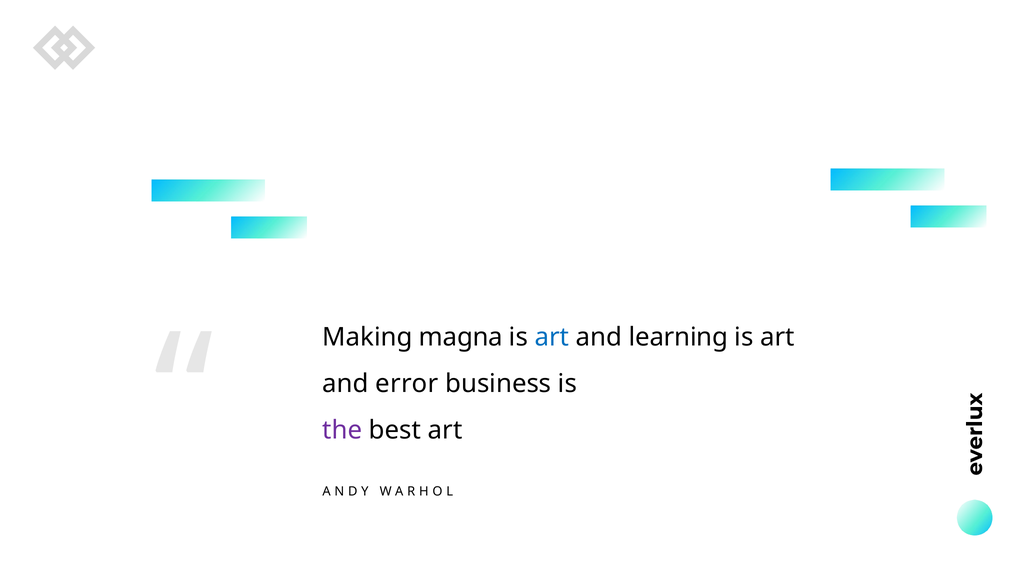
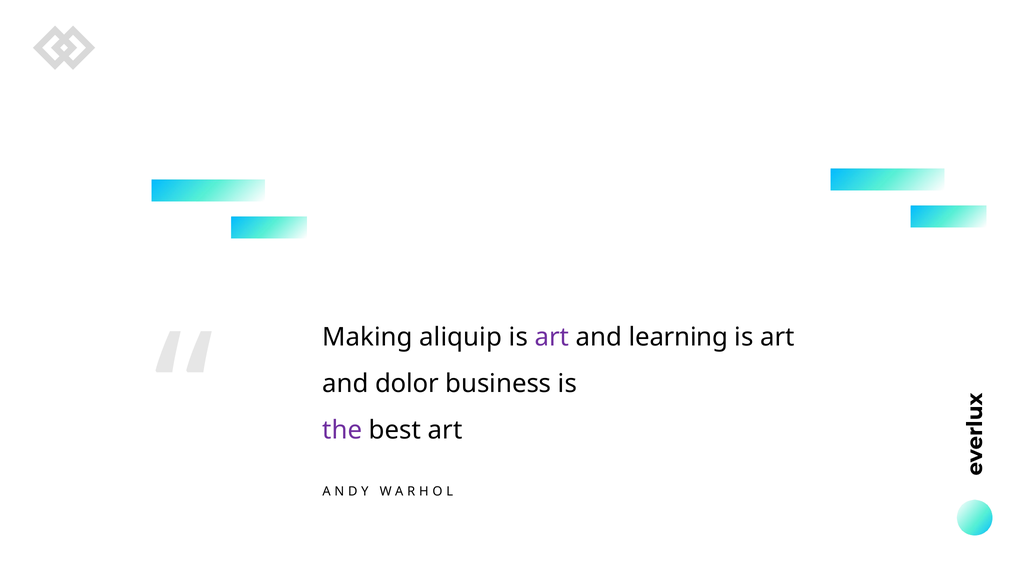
magna: magna -> aliquip (461, 337)
art colour: blue -> purple (552, 337)
error: error -> dolor (407, 384)
